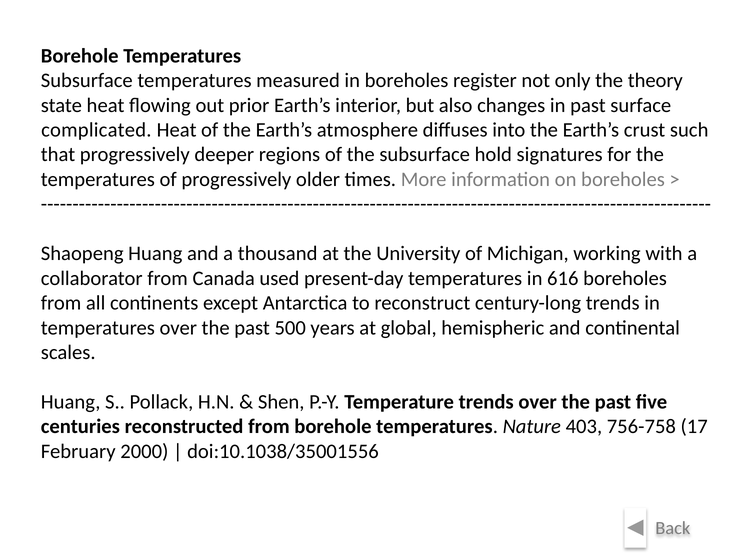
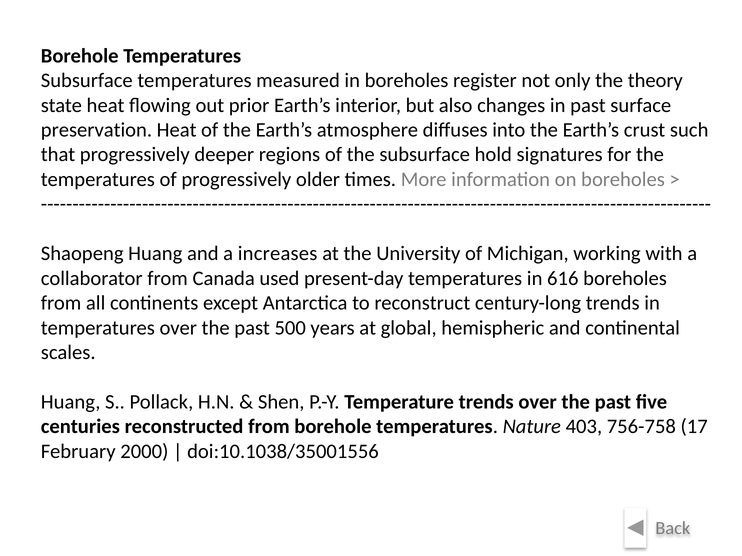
complicated: complicated -> preservation (96, 130)
thousand: thousand -> increases (278, 254)
